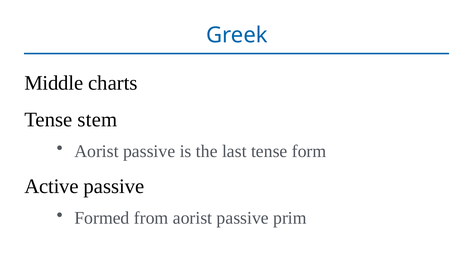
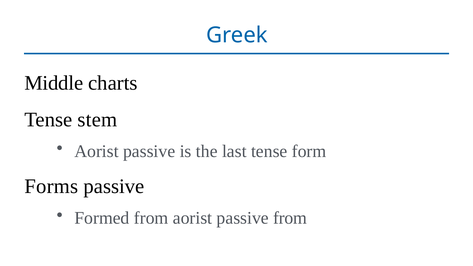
Active: Active -> Forms (51, 186)
passive prim: prim -> from (290, 218)
